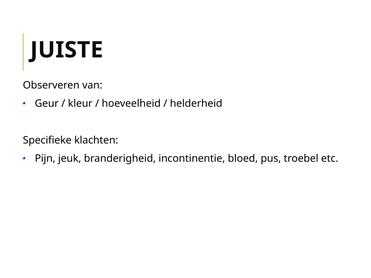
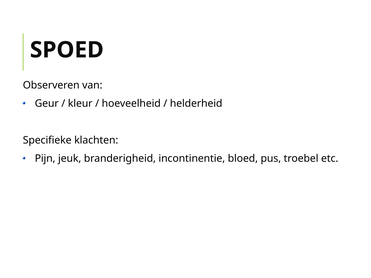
JUISTE: JUISTE -> SPOED (67, 50)
